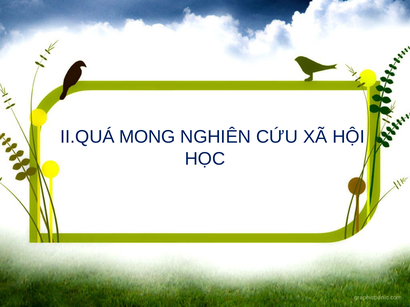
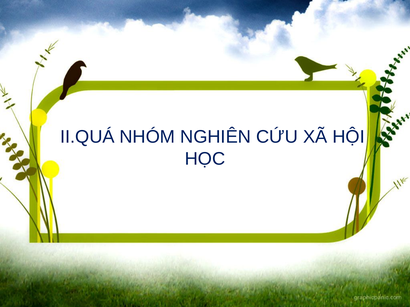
MONG: MONG -> NHÓM (147, 137)
